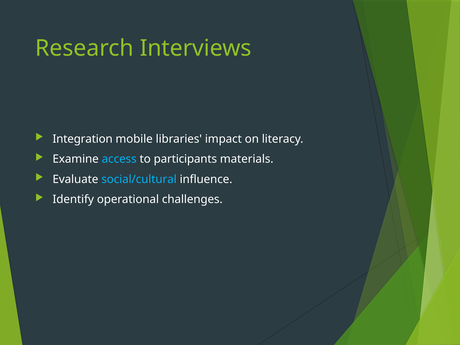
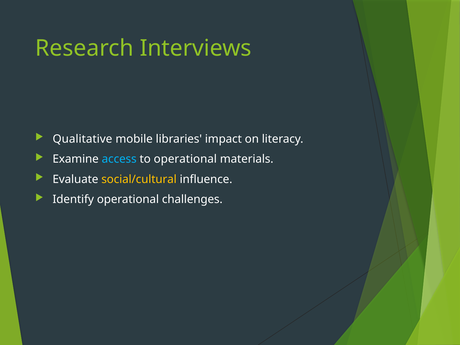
Integration: Integration -> Qualitative (82, 139)
to participants: participants -> operational (185, 159)
social/cultural colour: light blue -> yellow (139, 179)
